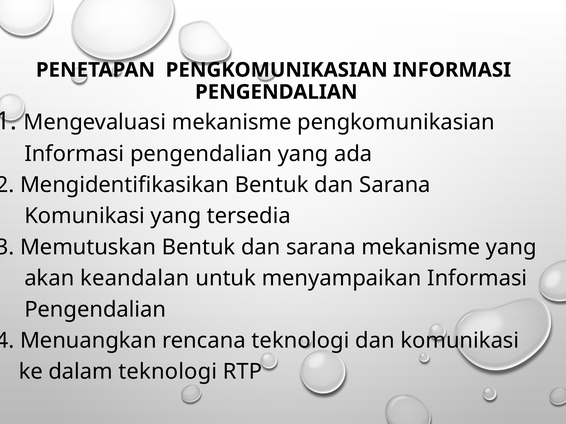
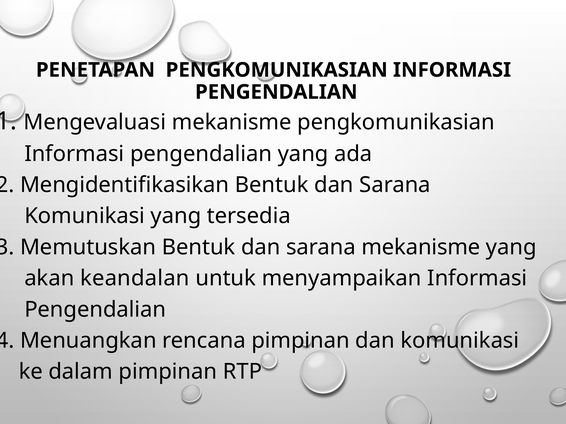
rencana teknologi: teknologi -> pimpinan (301, 341)
dalam teknologi: teknologi -> pimpinan (168, 372)
